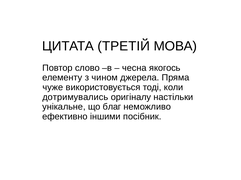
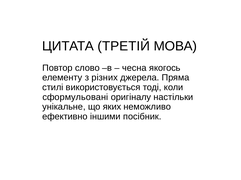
чином: чином -> різних (105, 78)
чуже: чуже -> стилі (53, 88)
дотримувались: дотримувались -> сформульовані (75, 97)
благ: благ -> яких (112, 107)
